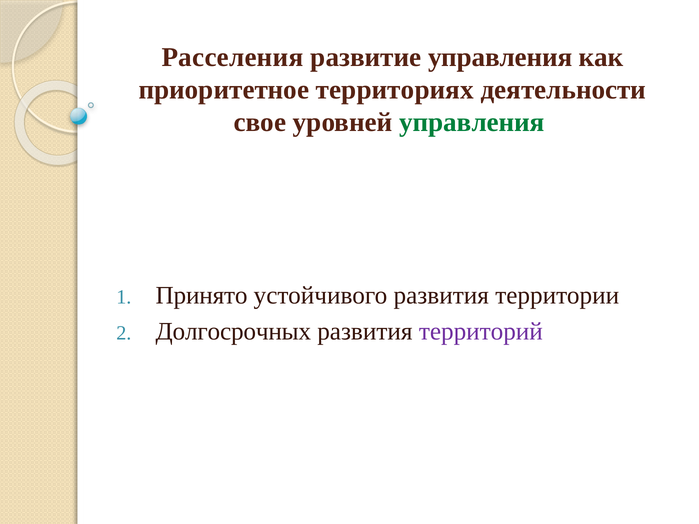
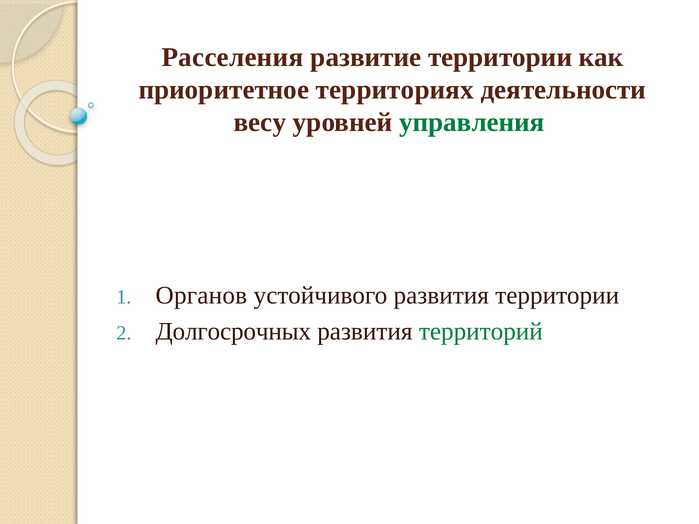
развитие управления: управления -> территории (500, 57)
свое: свое -> весу (260, 122)
Принято: Принято -> Органов (201, 296)
территорий colour: purple -> green (481, 332)
